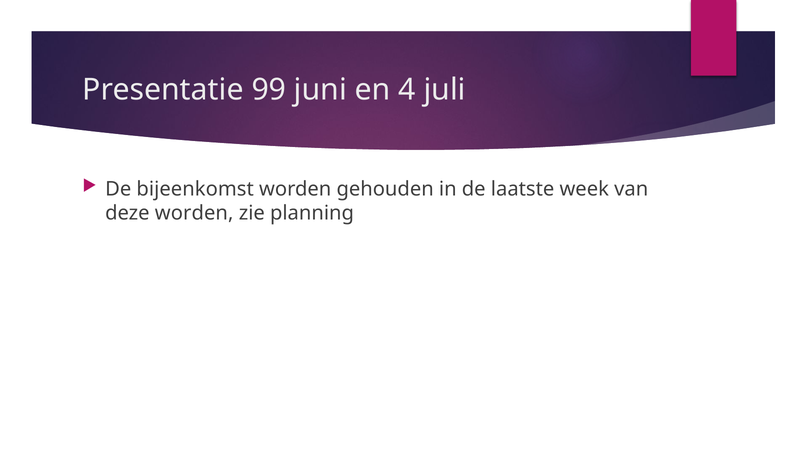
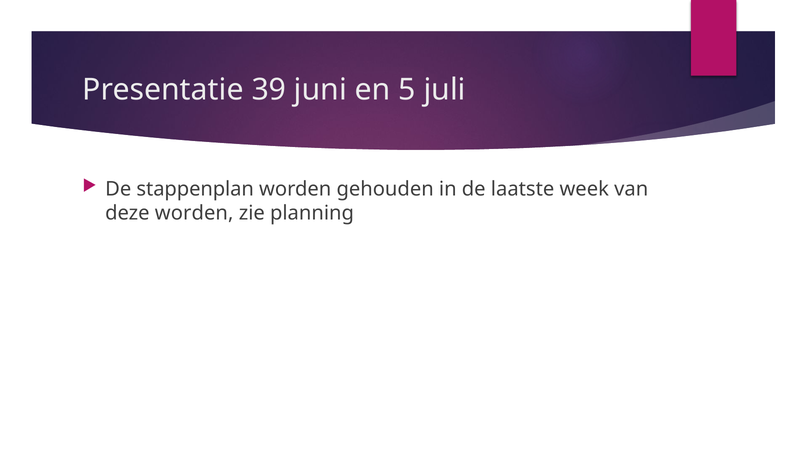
99: 99 -> 39 (269, 90)
4: 4 -> 5 (407, 90)
bijeenkomst: bijeenkomst -> stappenplan (195, 189)
